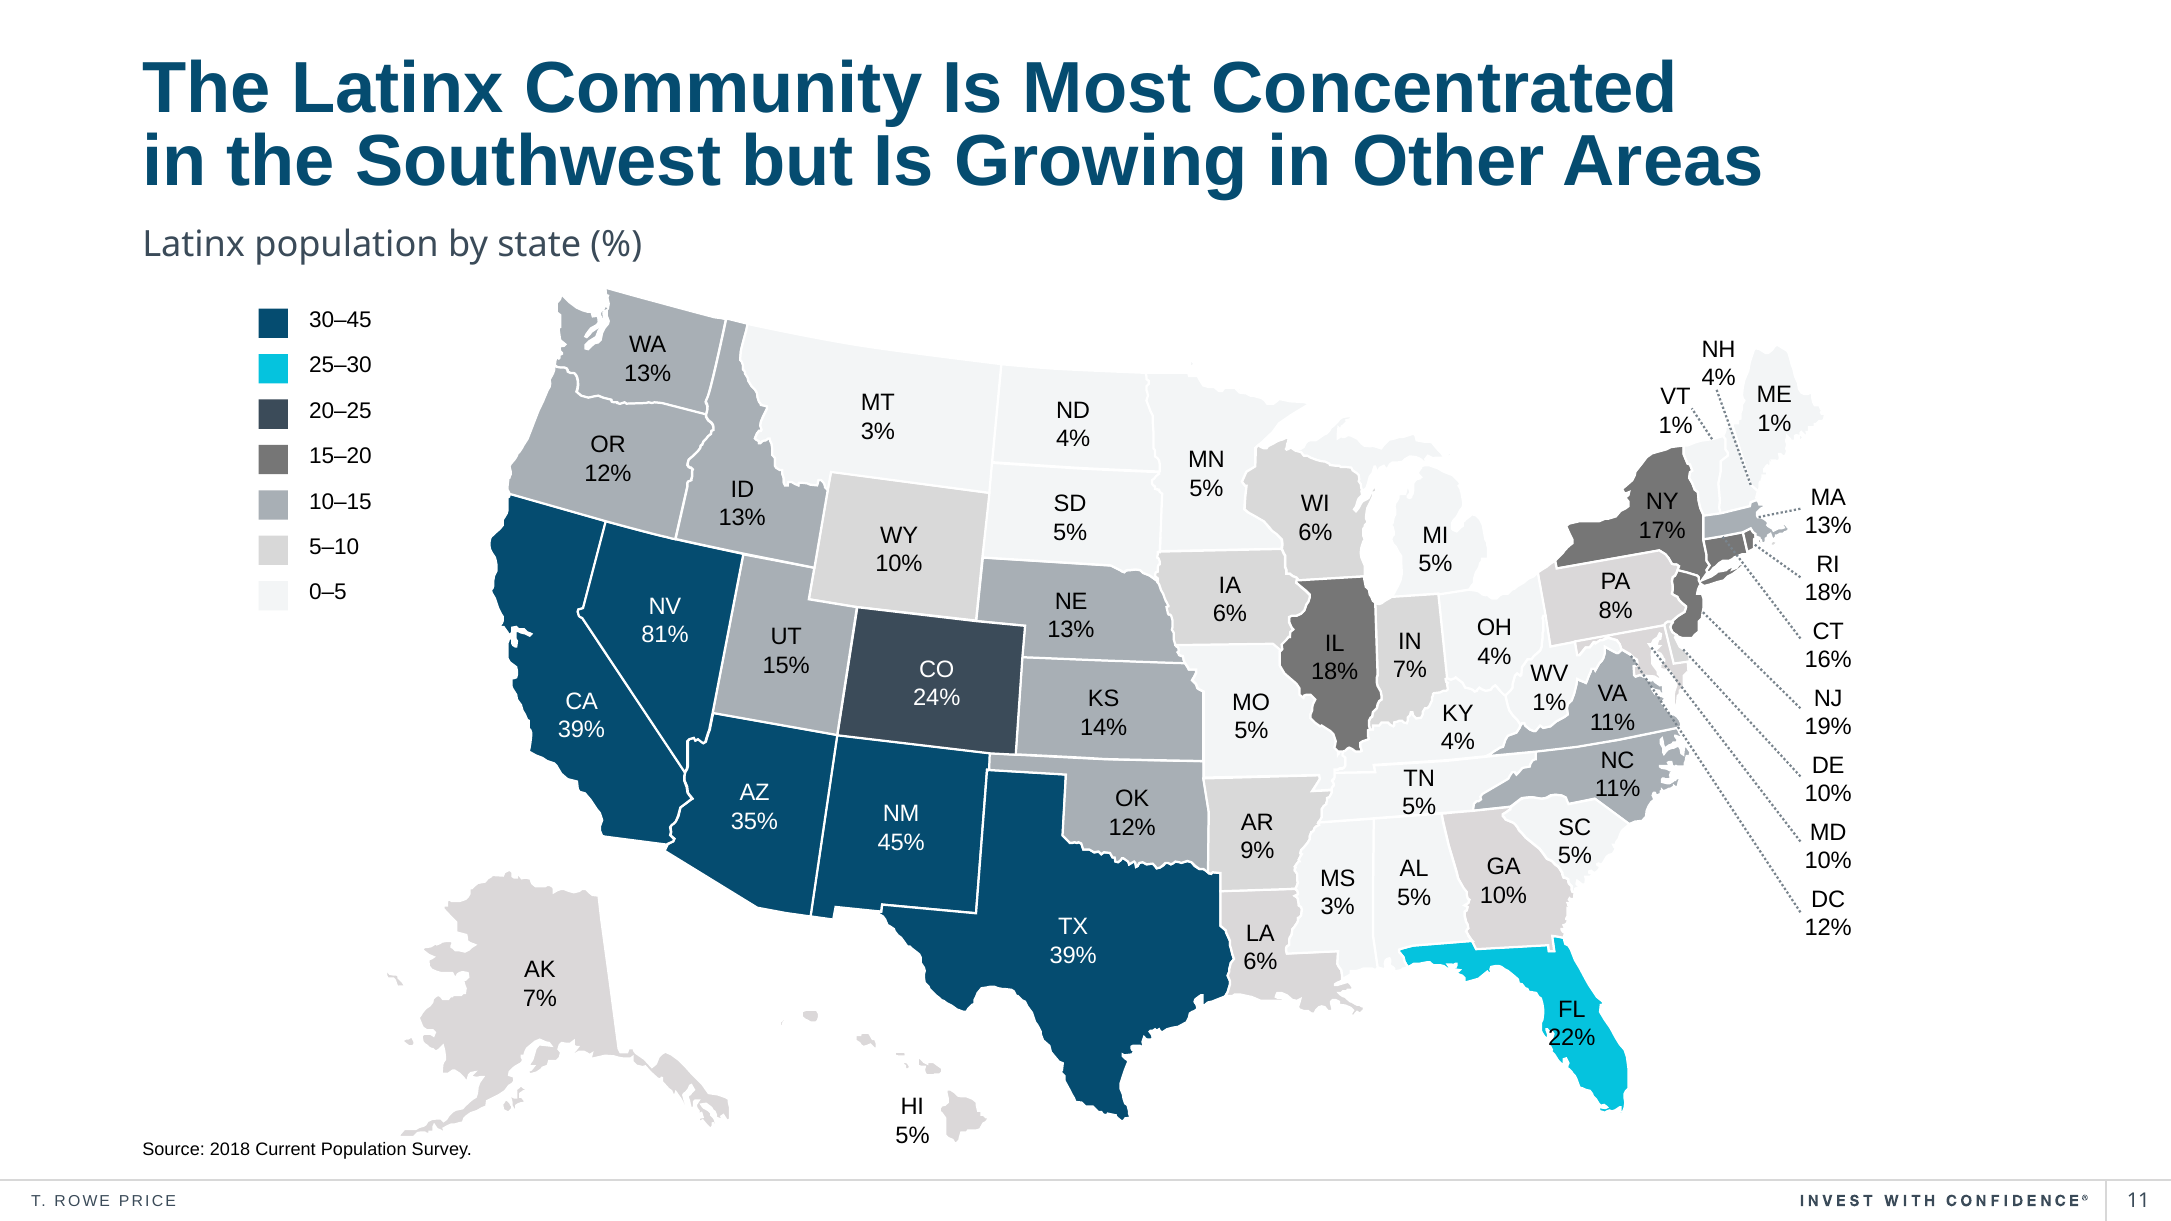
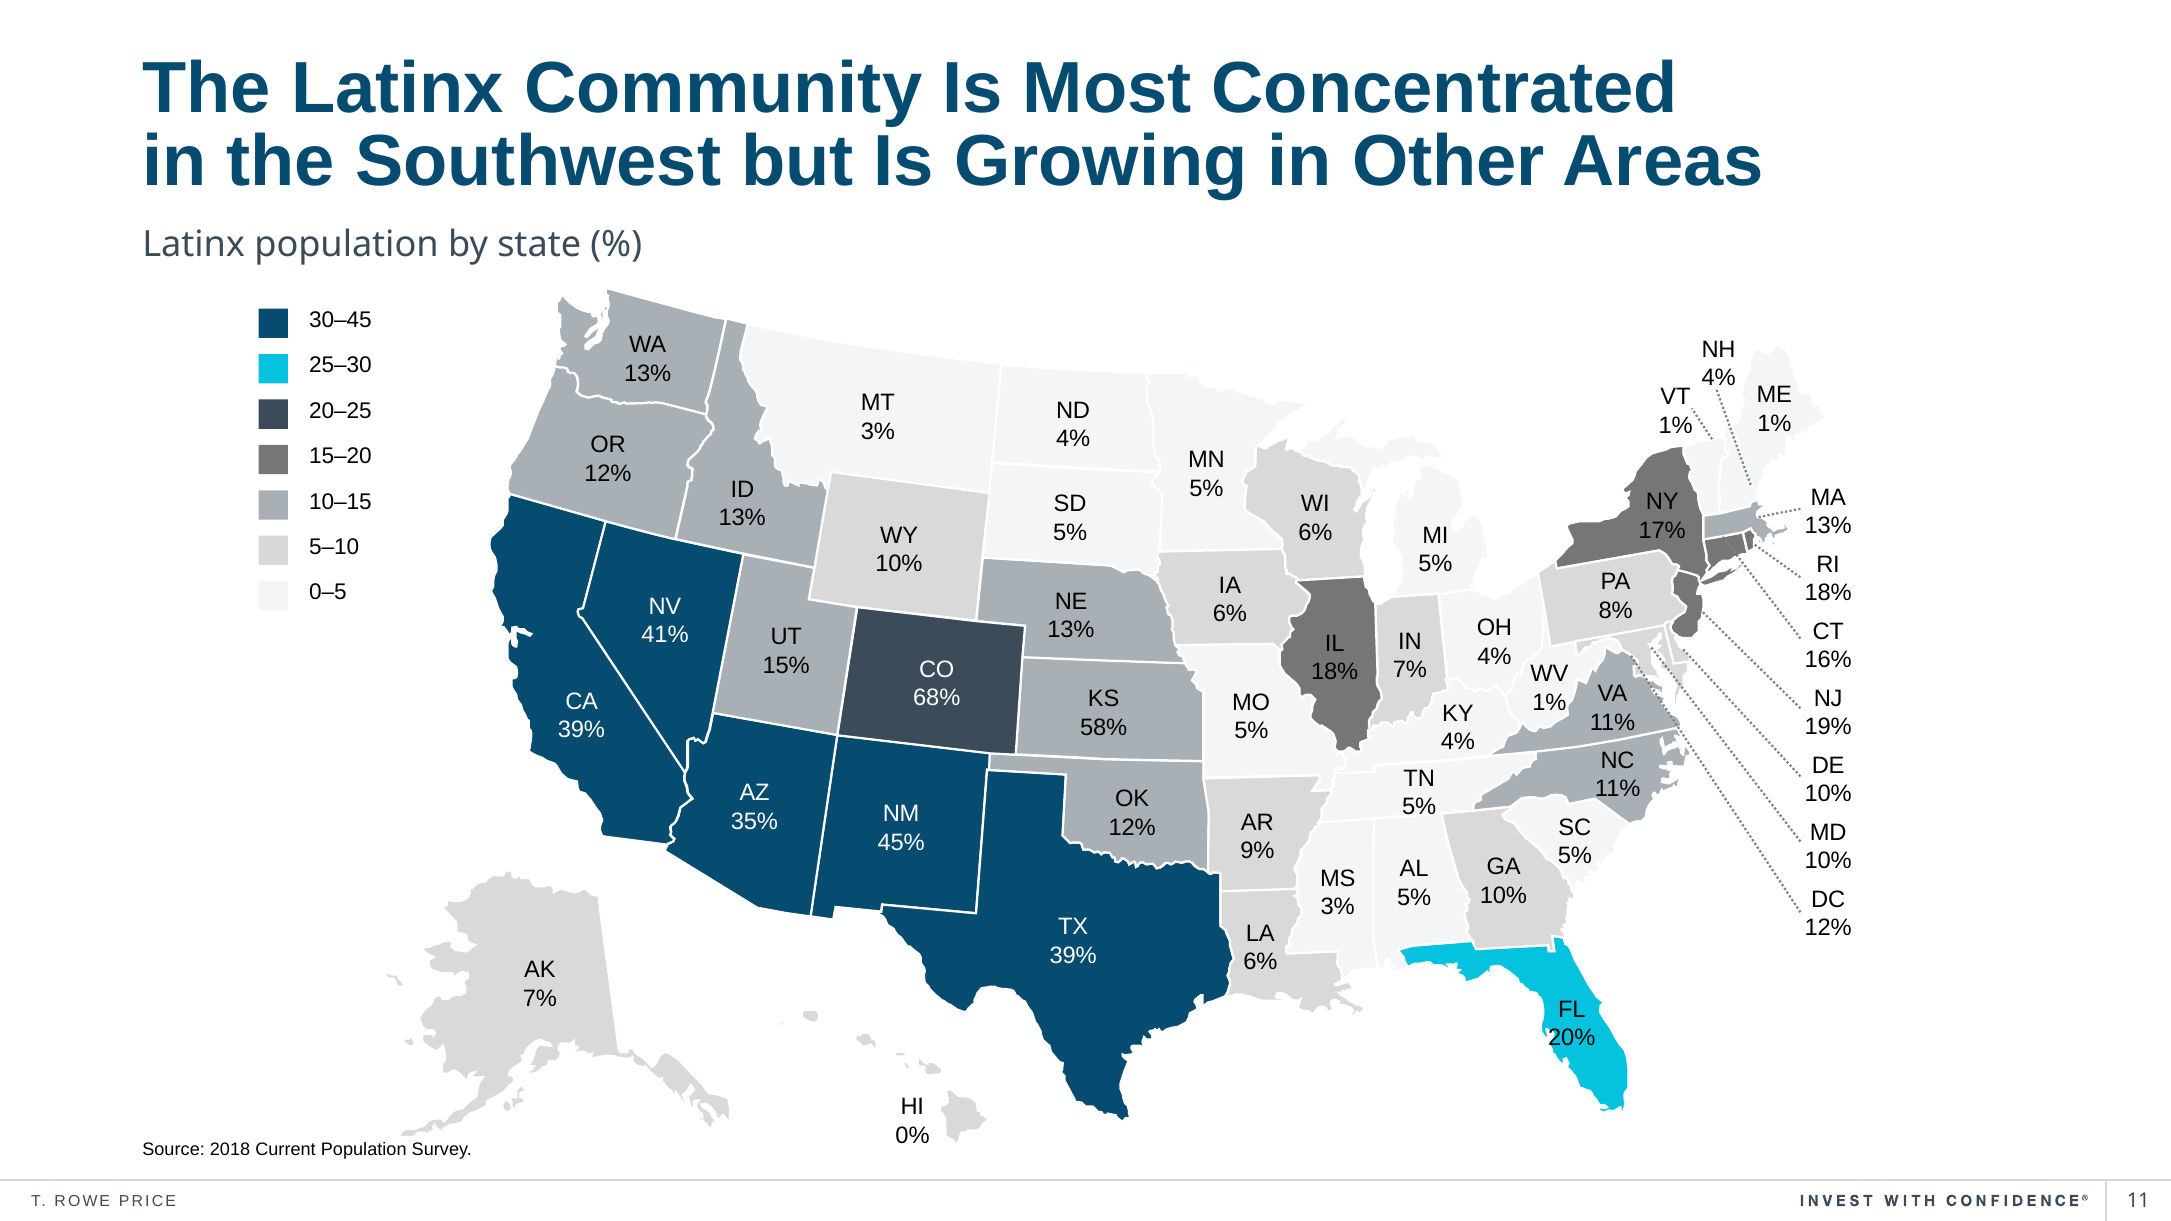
81%: 81% -> 41% (665, 635)
24%: 24% -> 68% (937, 698)
14%: 14% -> 58% (1104, 728)
22%: 22% -> 20% (1572, 1038)
5%: 5% -> 0% (913, 1136)
